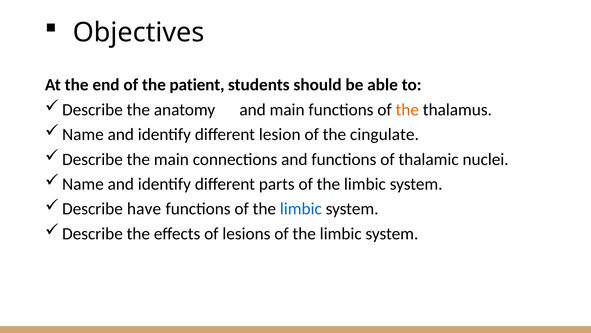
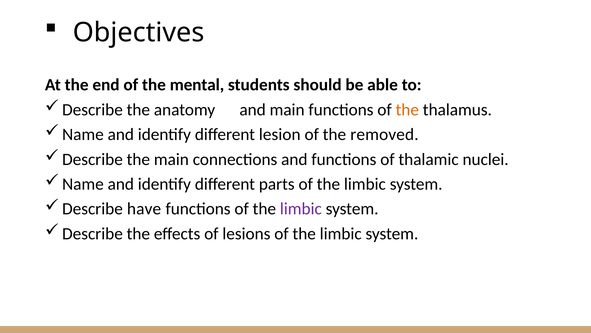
patient: patient -> mental (197, 85)
cingulate: cingulate -> removed (384, 134)
limbic colour: blue -> purple (301, 209)
